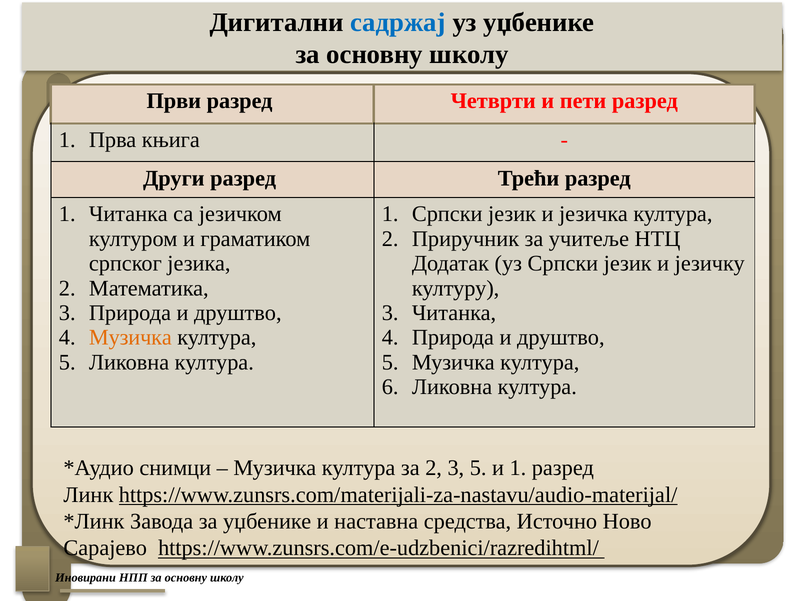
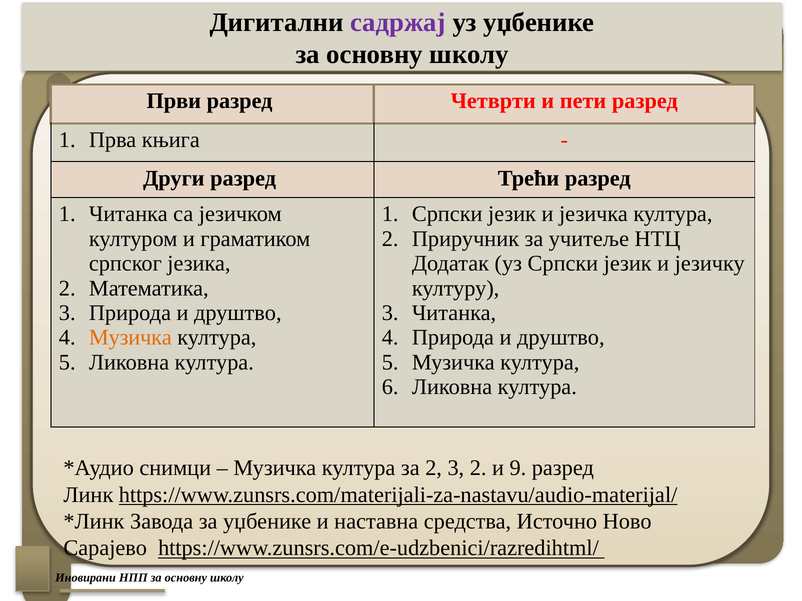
садржај colour: blue -> purple (398, 22)
3 5: 5 -> 2 (478, 468)
и 1: 1 -> 9 (518, 468)
